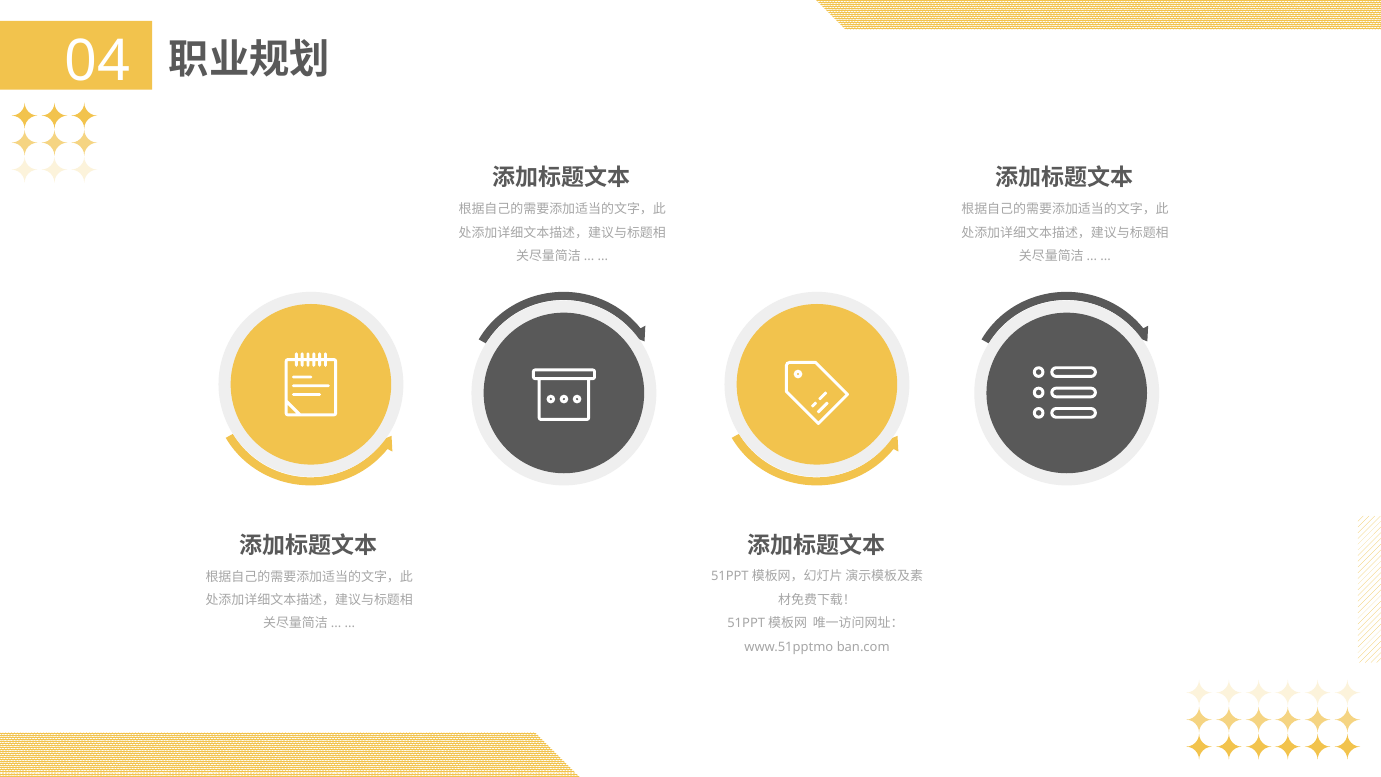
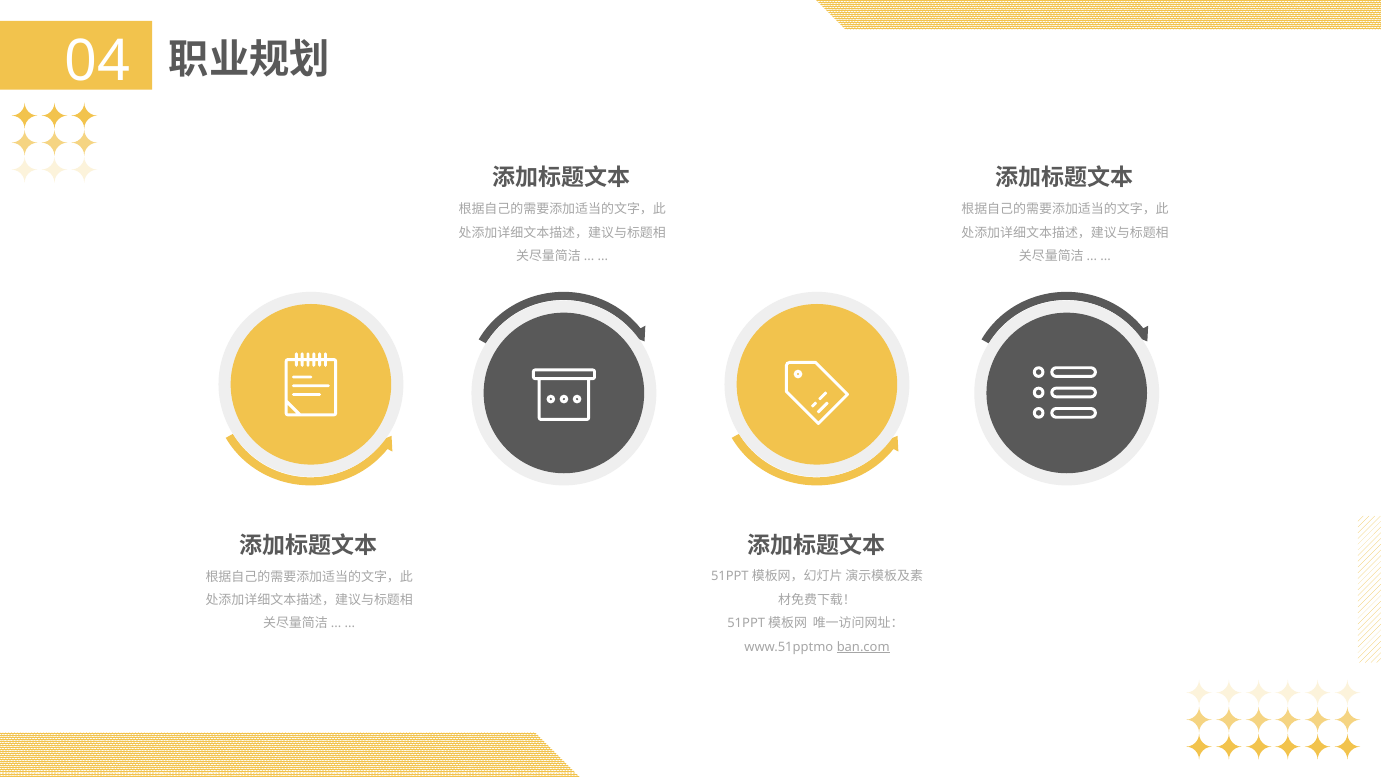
ban.com underline: none -> present (863, 647)
